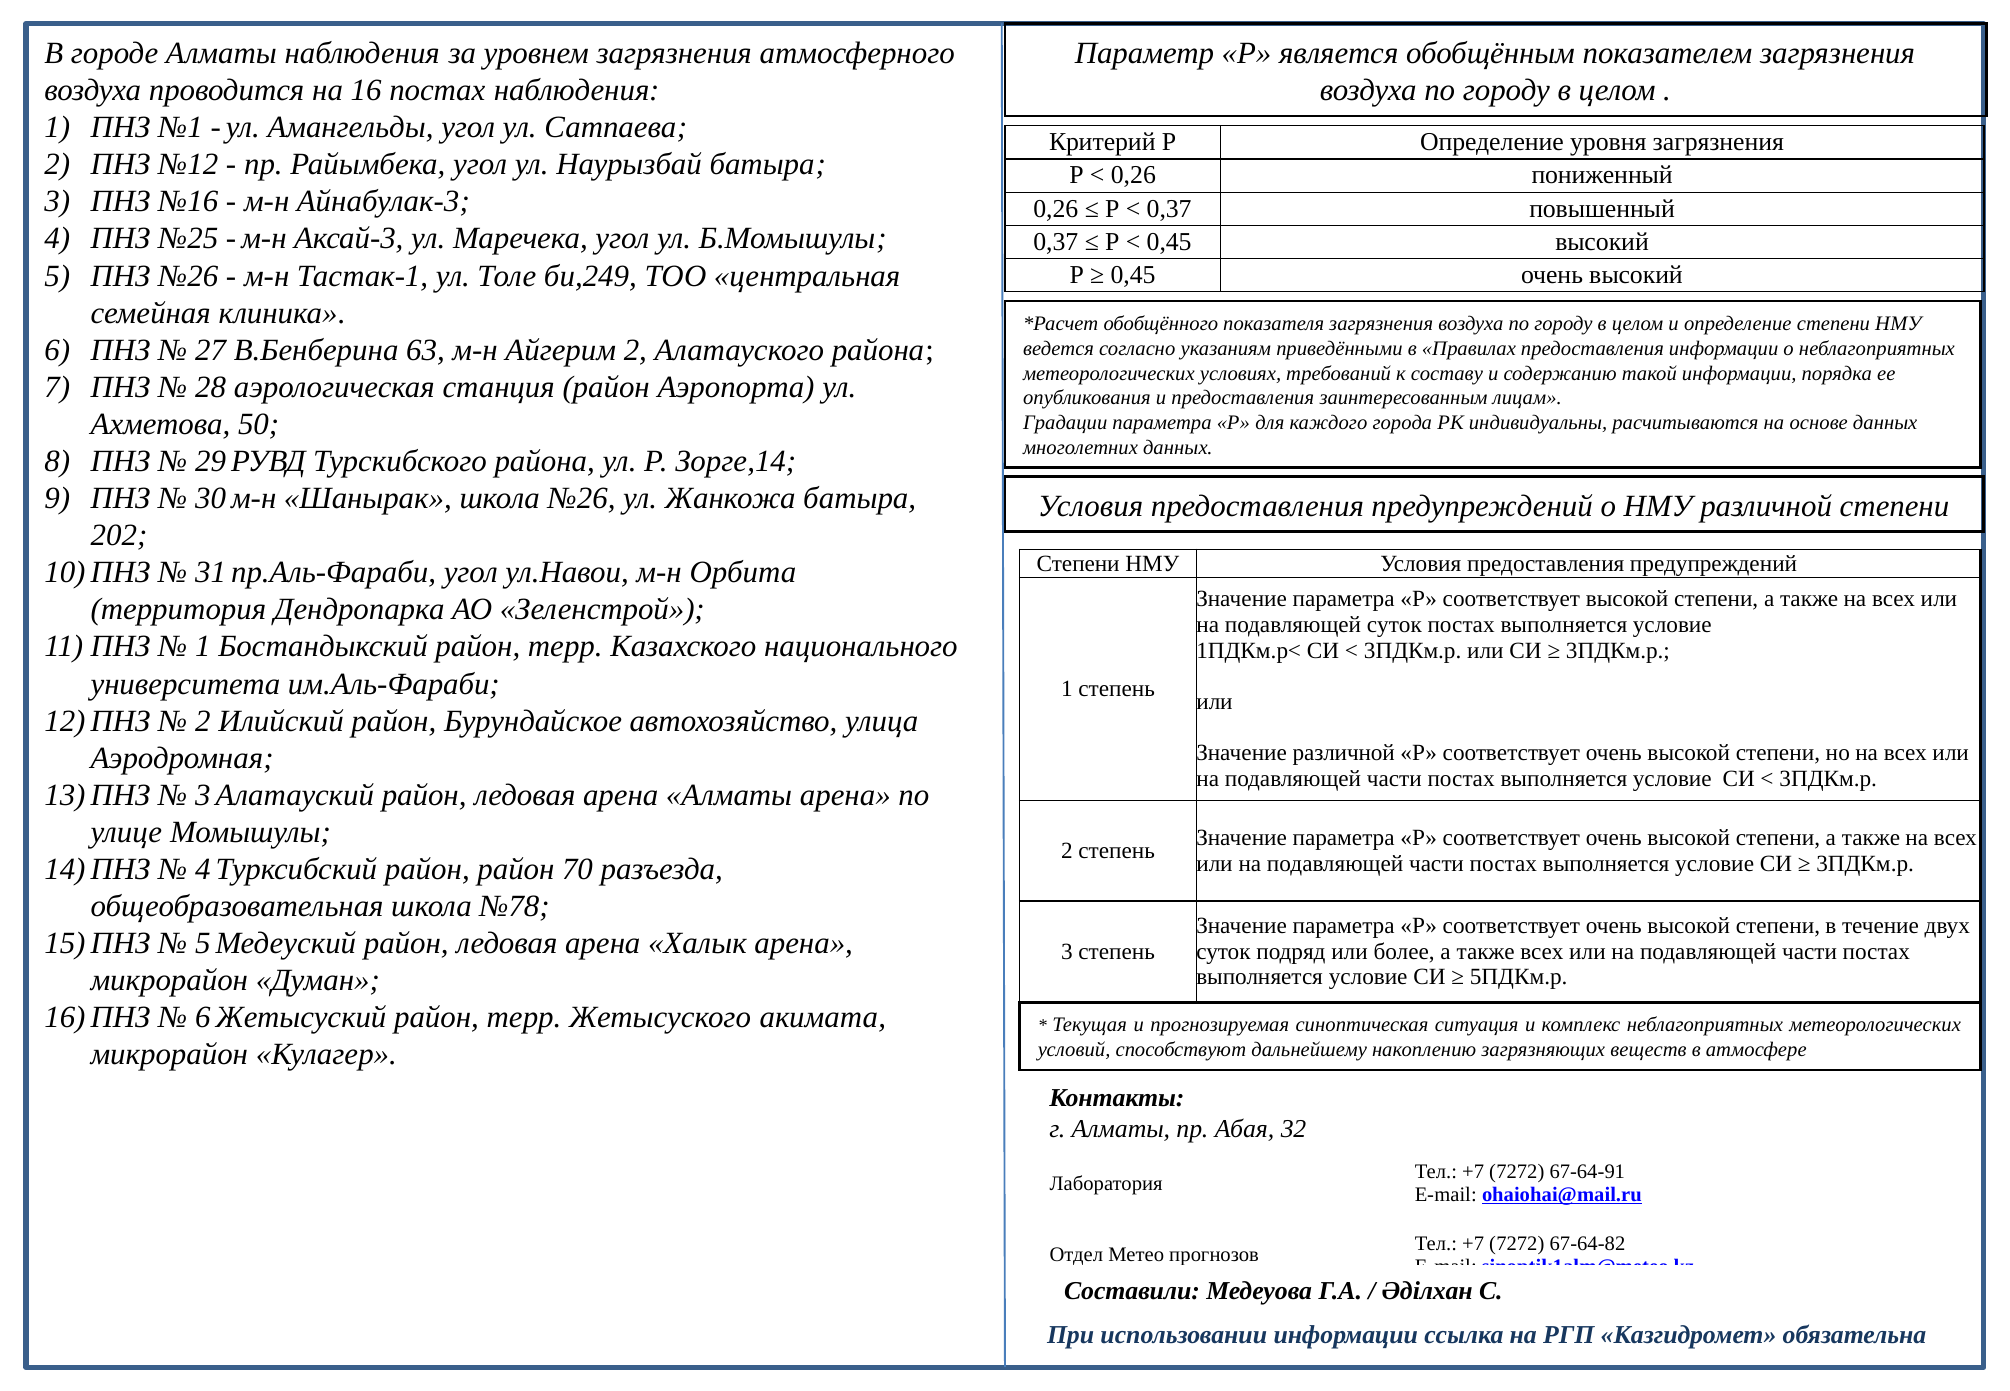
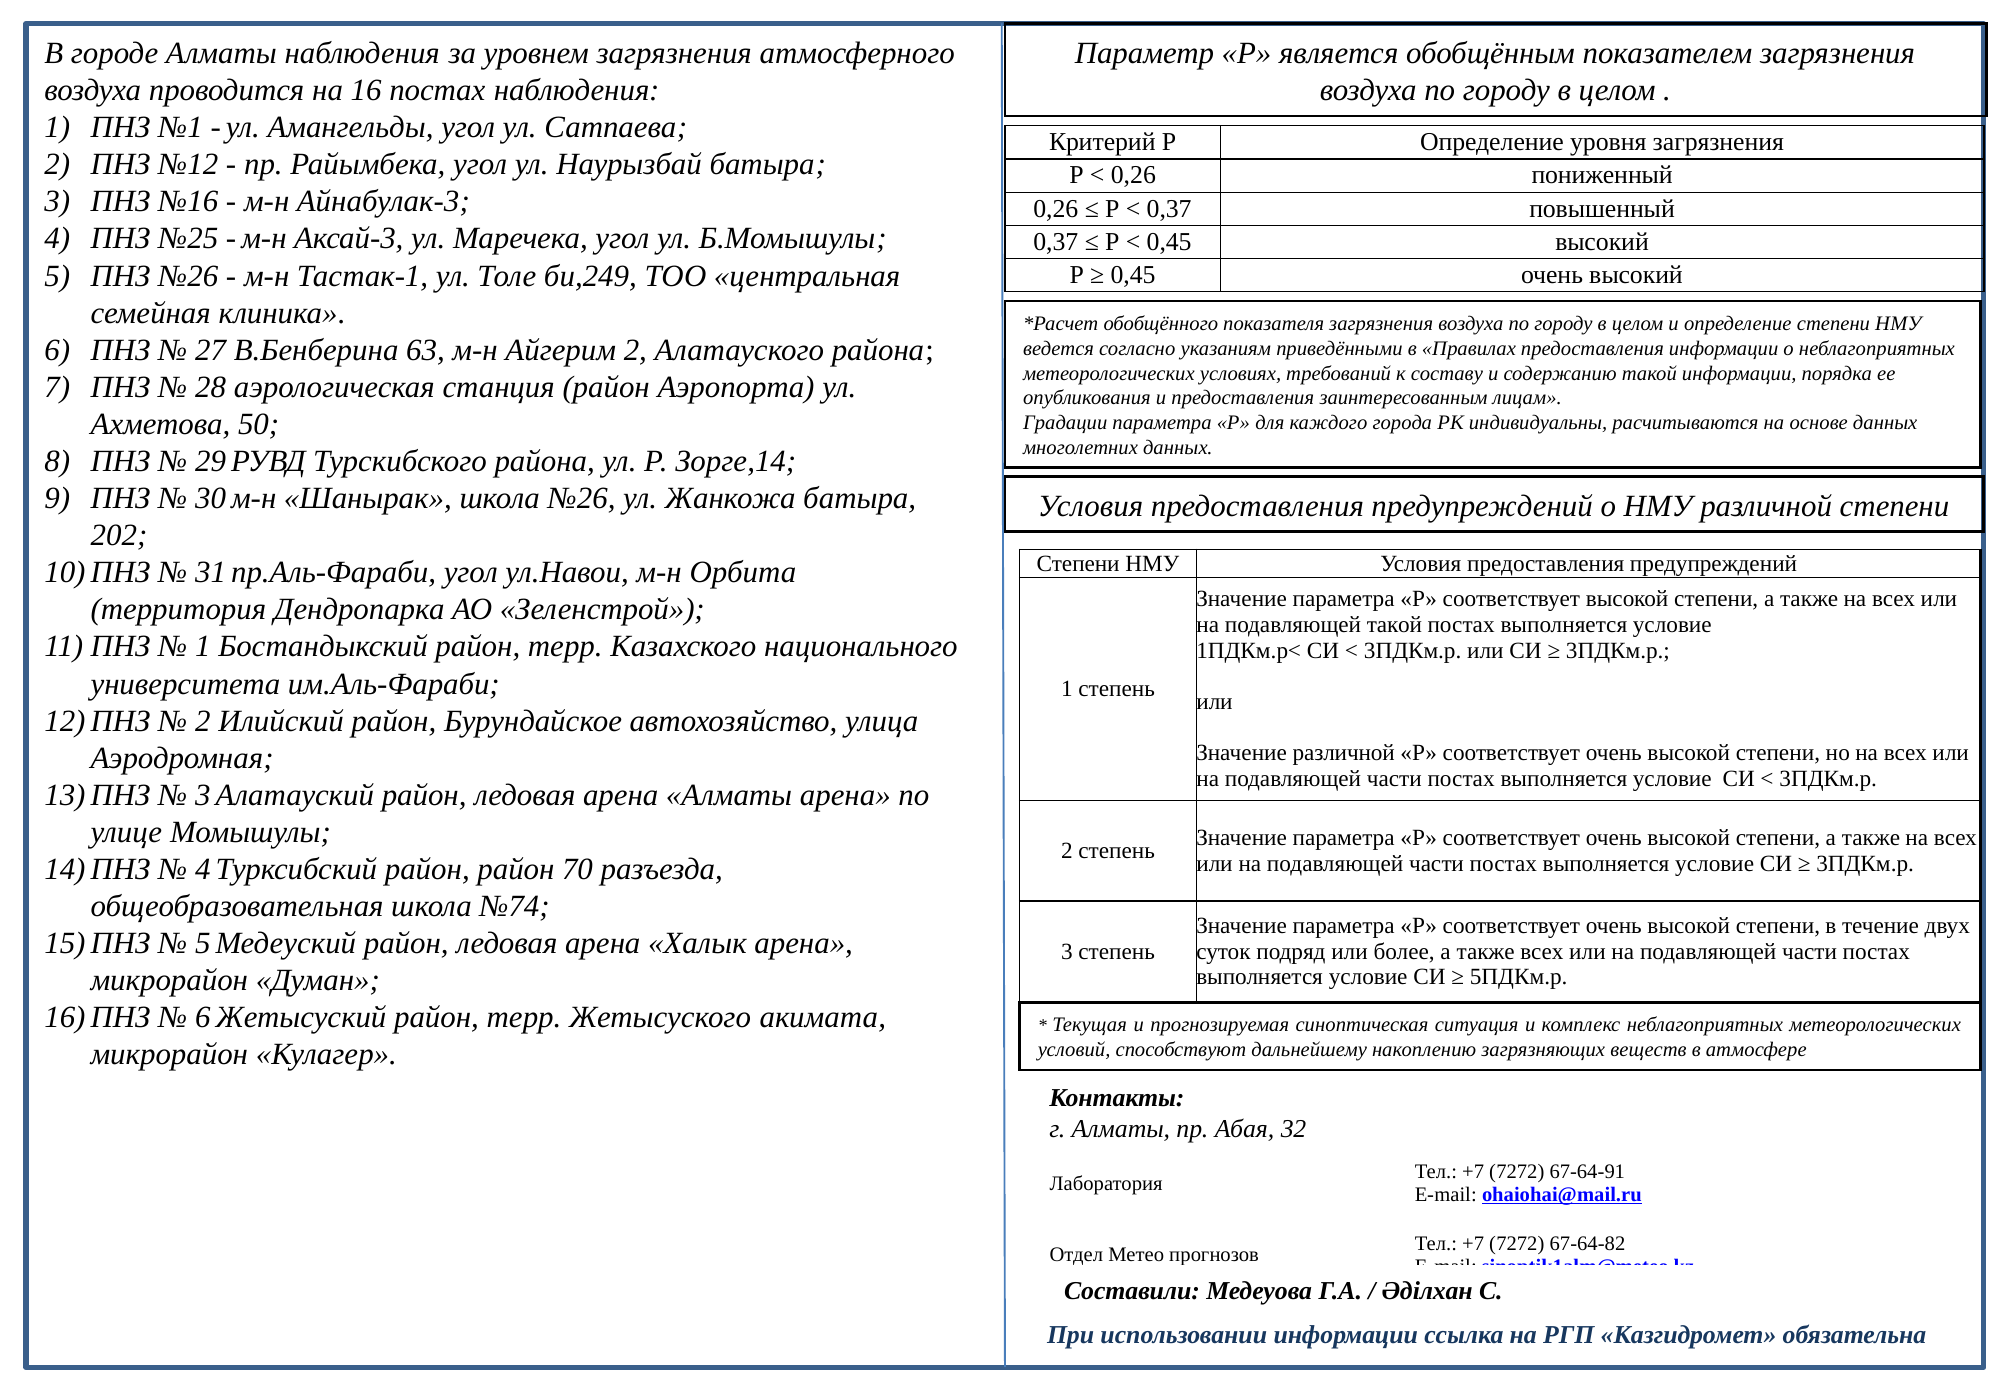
подавляющей суток: суток -> такой (1394, 625)
№78: №78 -> №74 (515, 907)
